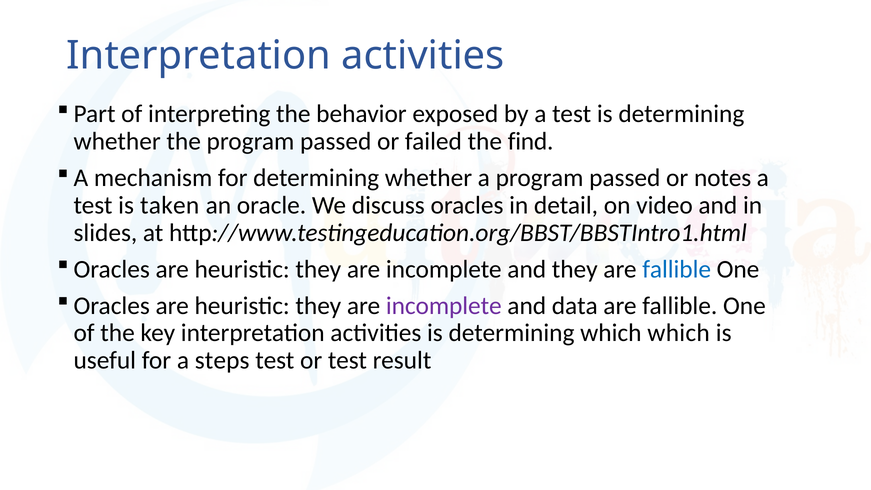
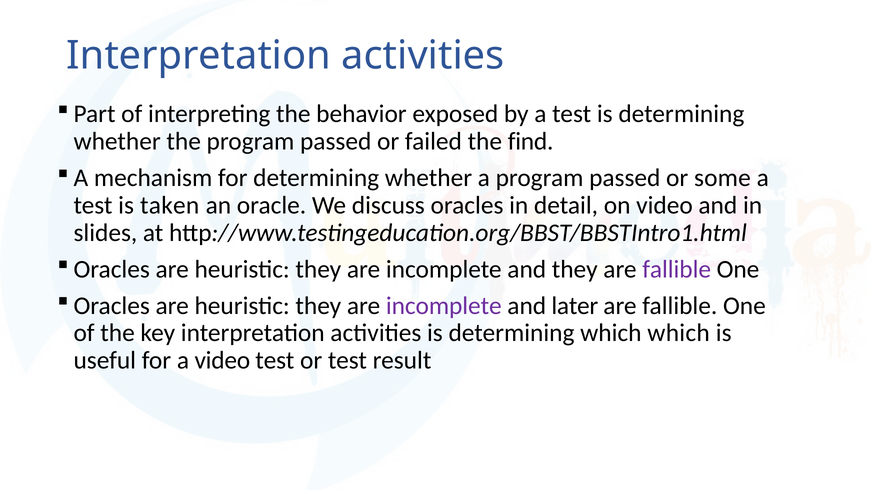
notes: notes -> some (722, 178)
fallible colour: blue -> purple (677, 269)
data: data -> later (575, 306)
a steps: steps -> video (222, 360)
